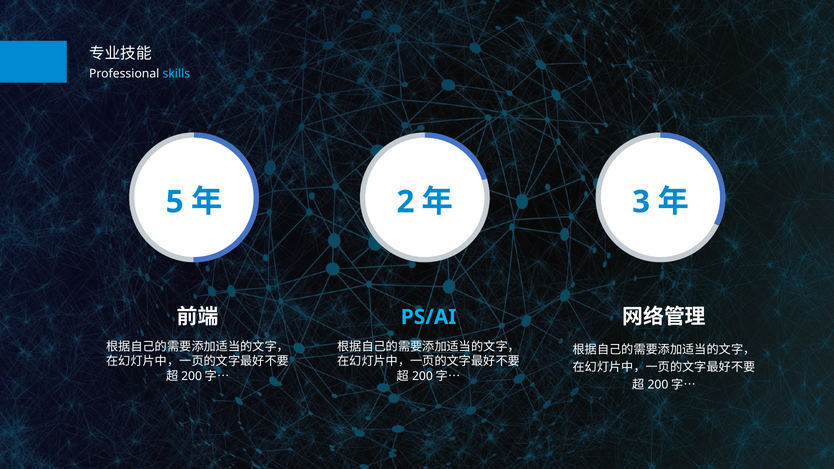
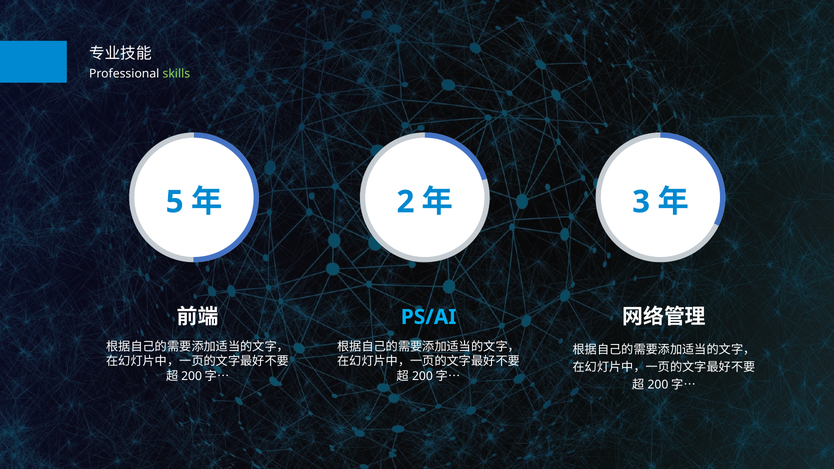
skills colour: light blue -> light green (176, 74)
